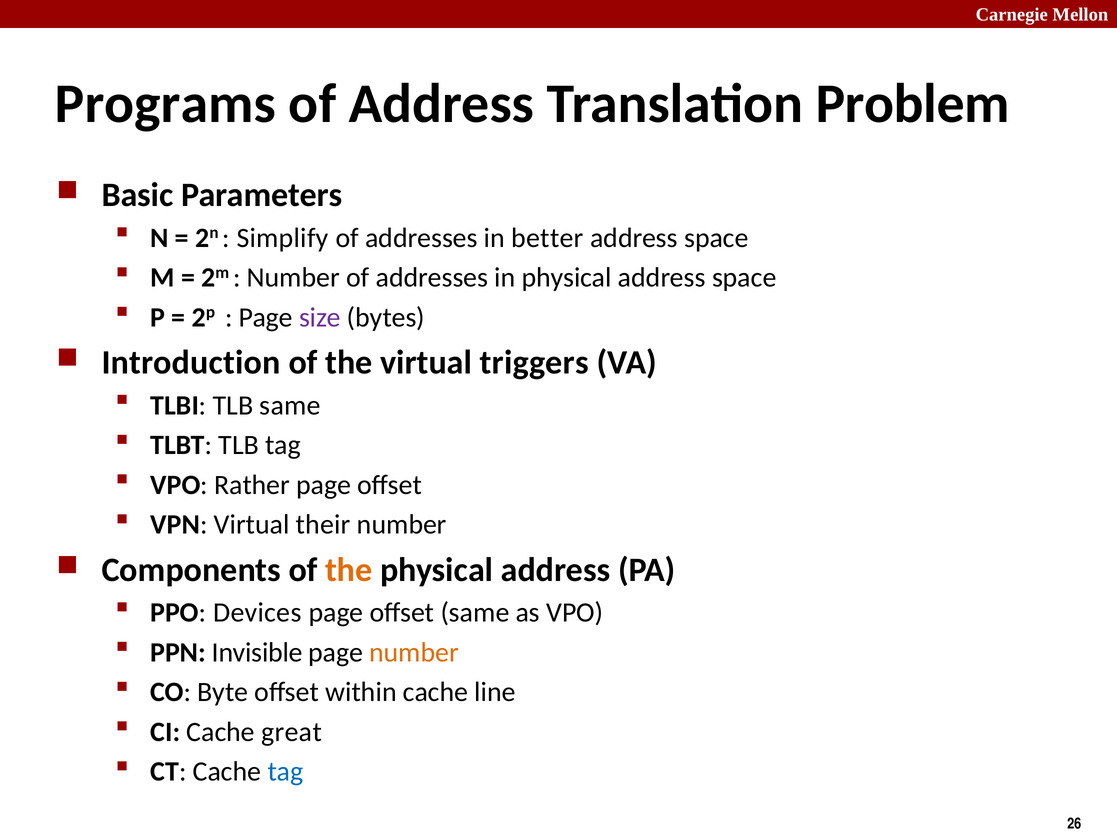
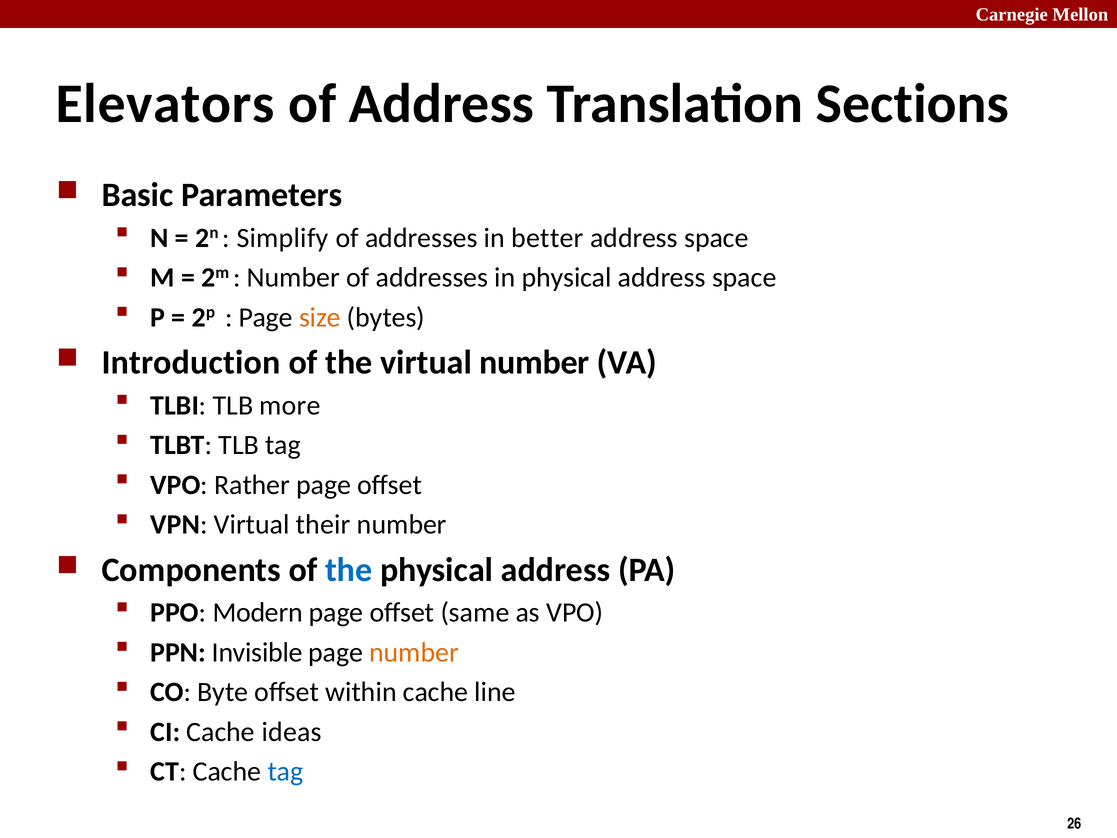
Programs: Programs -> Elevators (165, 104)
Problem: Problem -> Sections (912, 104)
size colour: purple -> orange (320, 317)
virtual triggers: triggers -> number (534, 362)
TLB same: same -> more (290, 405)
the colour: orange -> blue (349, 570)
Devices: Devices -> Modern (258, 613)
great: great -> ideas (292, 732)
